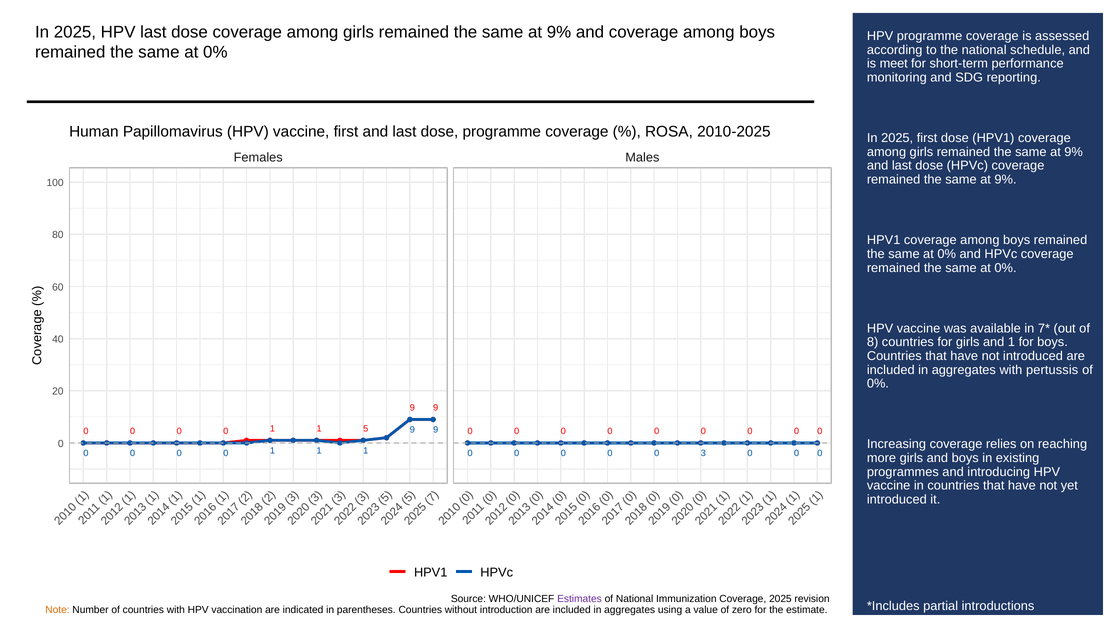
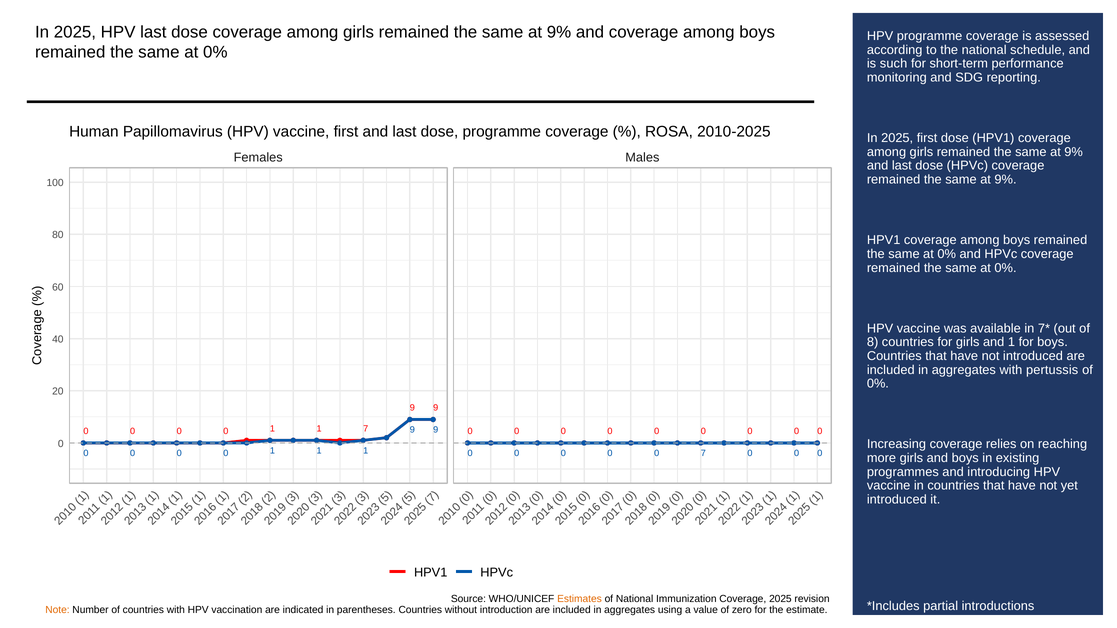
meet: meet -> such (894, 64)
1 1 5: 5 -> 7 (366, 429)
0 3: 3 -> 7 (703, 454)
Estimates colour: purple -> orange (579, 599)
